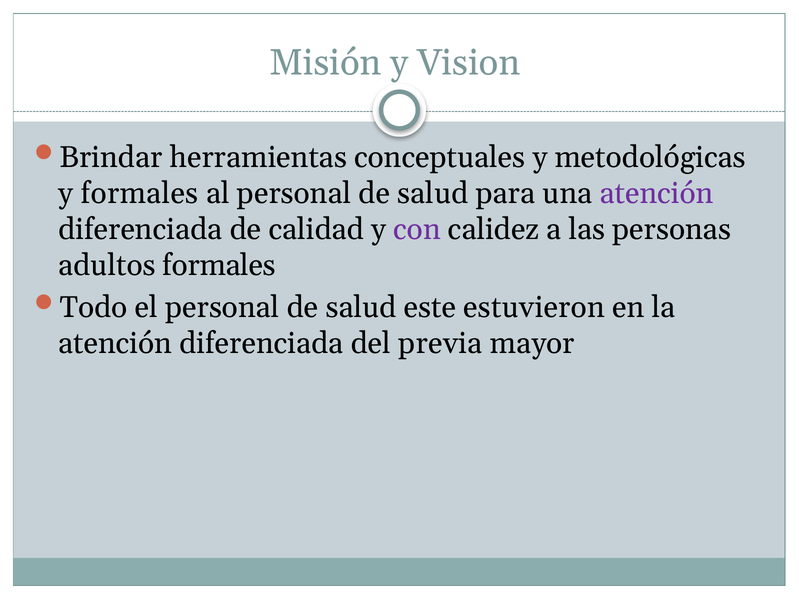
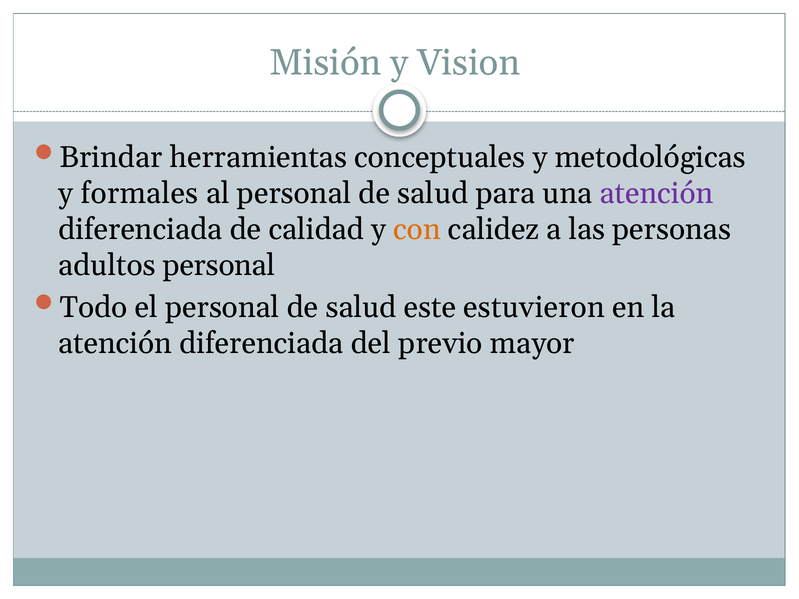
con colour: purple -> orange (417, 229)
adultos formales: formales -> personal (219, 265)
previa: previa -> previo (440, 343)
